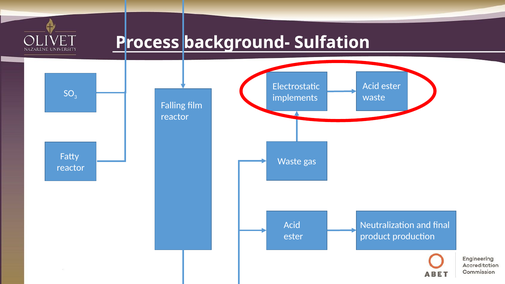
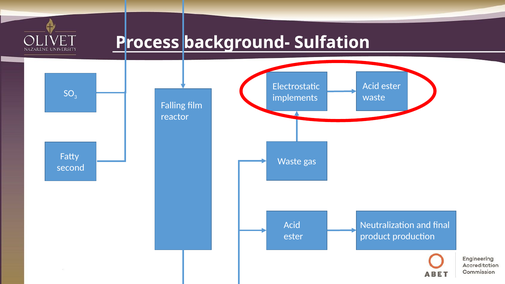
reactor: reactor -> second (71, 168)
